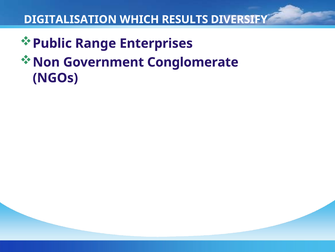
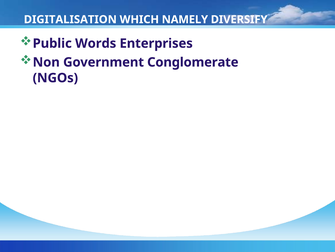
RESULTS: RESULTS -> NAMELY (185, 19)
Range: Range -> Words (96, 43)
